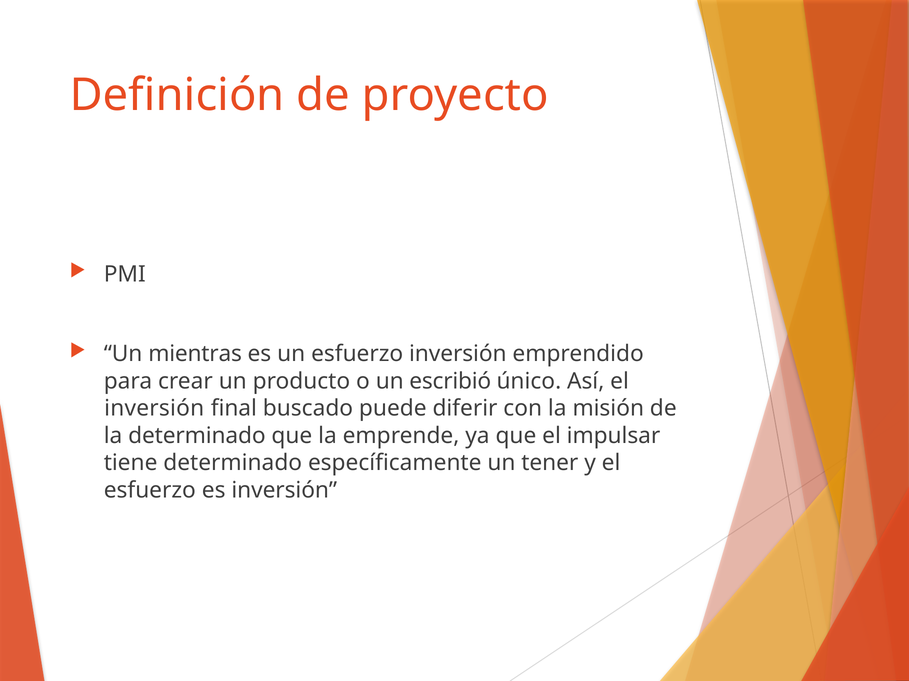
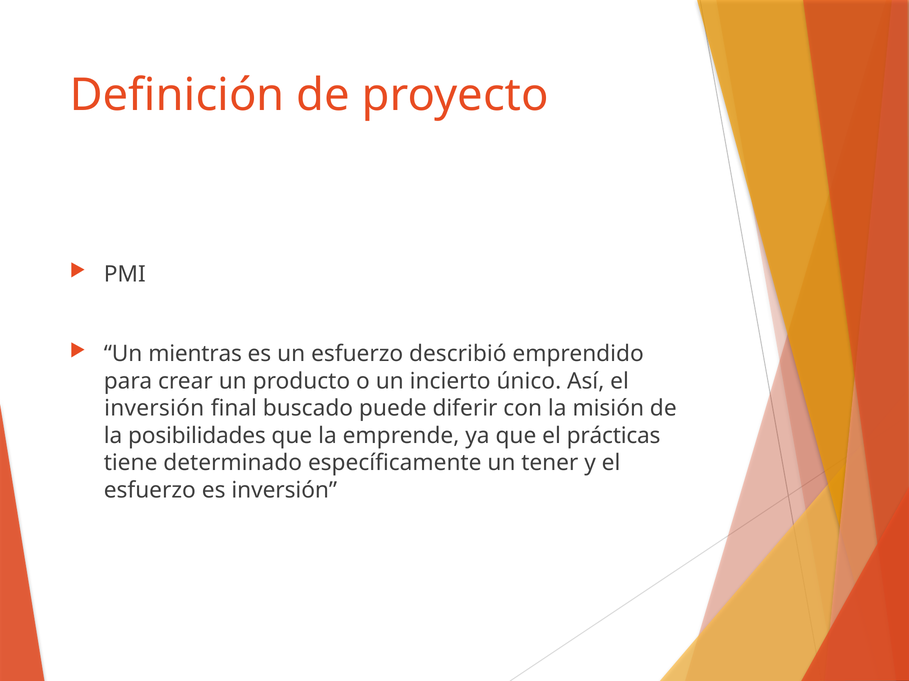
esfuerzo inversión: inversión -> describió (458, 354)
escribió: escribió -> incierto (450, 382)
la determinado: determinado -> posibilidades (197, 436)
impulsar: impulsar -> prácticas (614, 436)
